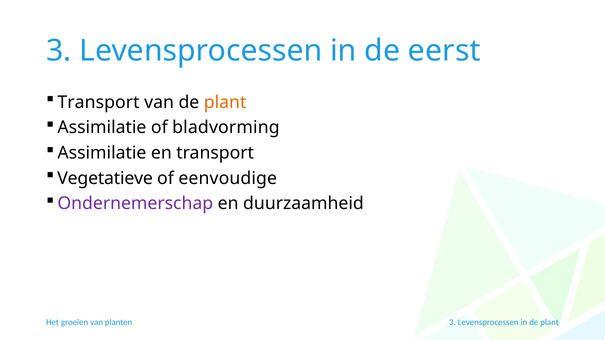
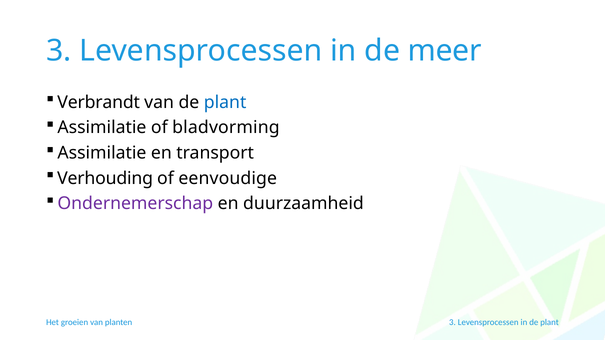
eerst: eerst -> meer (445, 51)
Transport: Transport -> Verbrandt (99, 102)
plant colour: orange -> blue (225, 102)
Vegetatieve: Vegetatieve -> Verhouding (105, 178)
